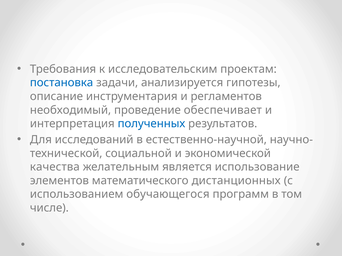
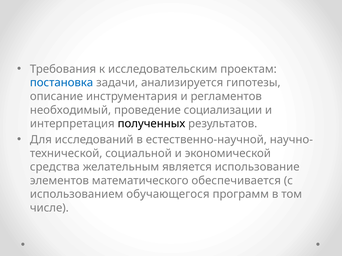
обеспечивает: обеспечивает -> социализации (223, 110)
полученных colour: blue -> black (151, 124)
качества: качества -> средства (55, 167)
дистанционных: дистанционных -> обеспечивается (236, 181)
